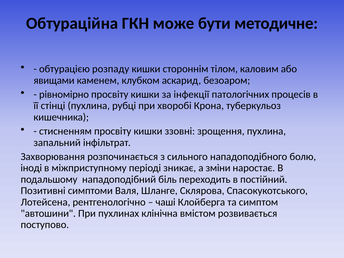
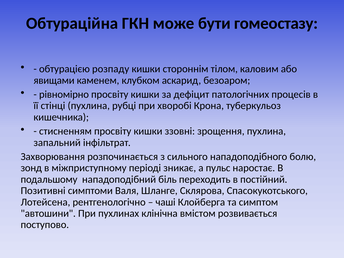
методичне: методичне -> гомеостазу (276, 23)
інфекції: інфекції -> дефіцит (191, 94)
іноді: іноді -> зонд (31, 168)
зміни: зміни -> пульс (218, 168)
